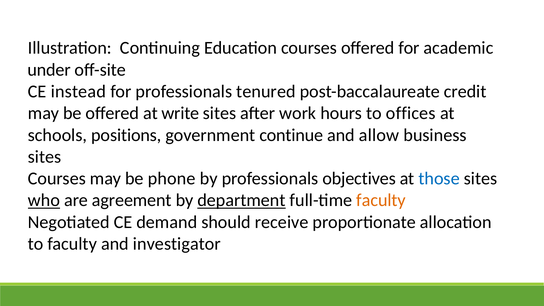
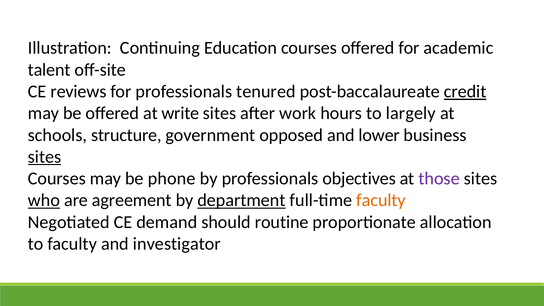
under: under -> talent (49, 70)
instead: instead -> reviews (78, 92)
credit underline: none -> present (465, 92)
offices: offices -> largely (411, 113)
positions: positions -> structure (126, 135)
continue: continue -> opposed (291, 135)
allow: allow -> lower (379, 135)
sites underline: none -> present (45, 157)
those colour: blue -> purple (439, 179)
receive: receive -> routine (282, 222)
